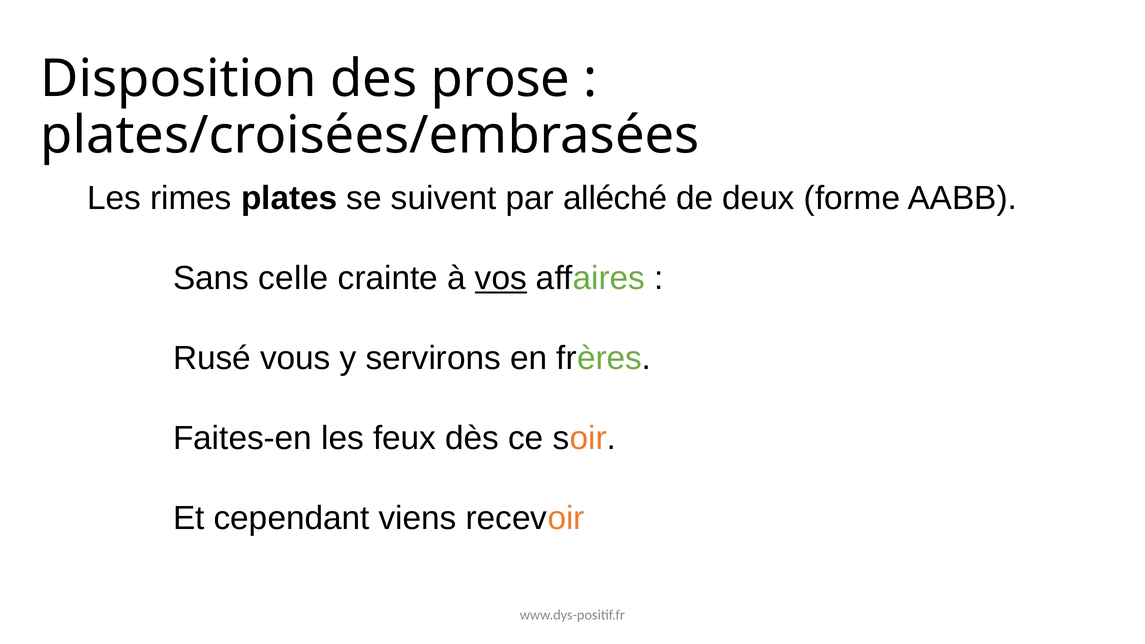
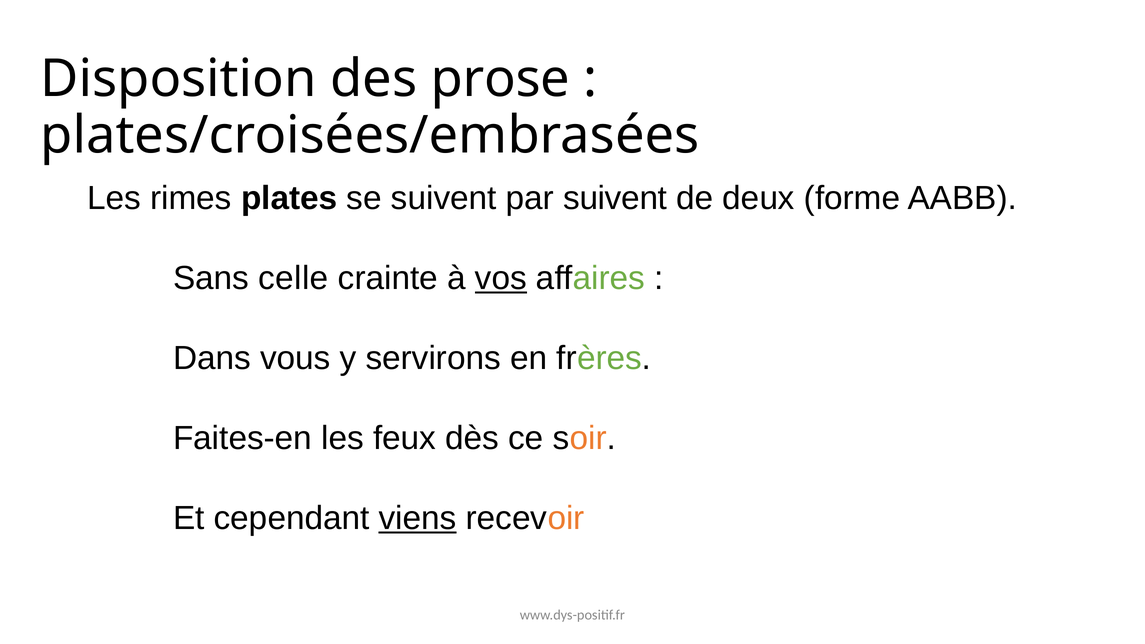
par alléché: alléché -> suivent (615, 198)
Rusé: Rusé -> Dans (212, 358)
viens underline: none -> present (418, 518)
